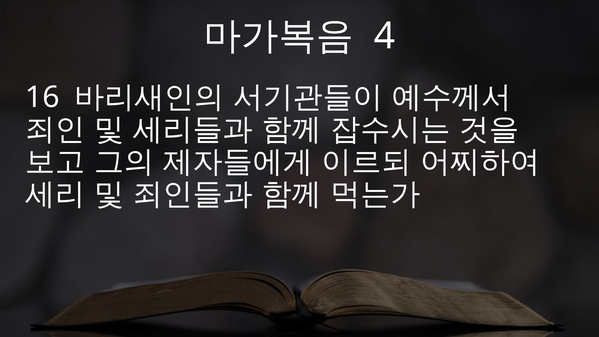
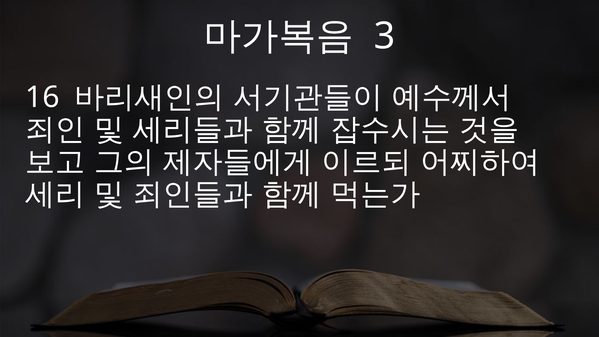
4: 4 -> 3 (384, 36)
